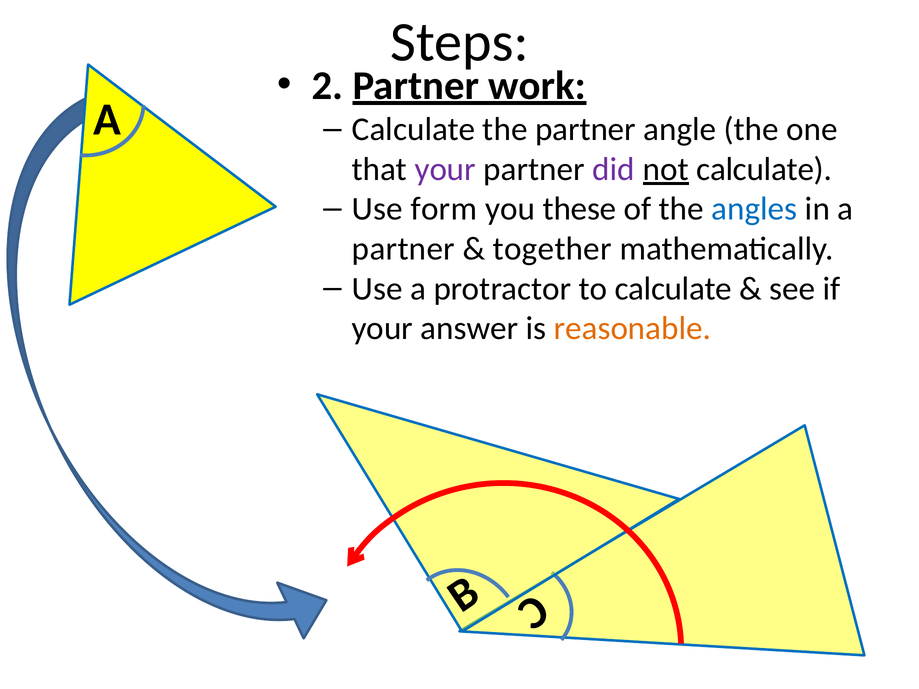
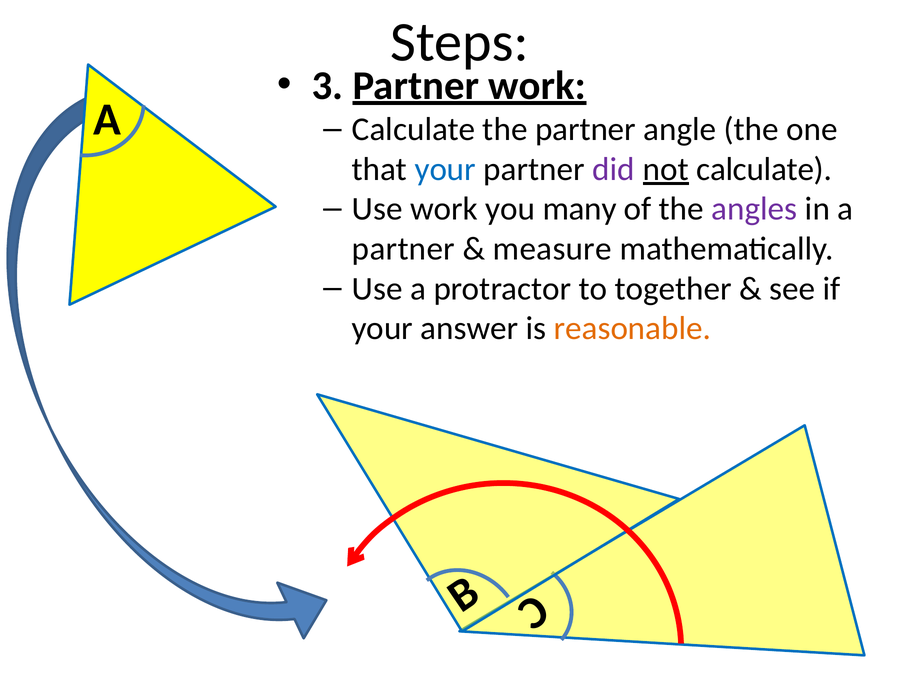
2: 2 -> 3 (327, 86)
your colour: purple -> blue (445, 169)
Use form: form -> work (444, 209)
these: these -> many (580, 209)
angles colour: blue -> purple (754, 209)
together: together -> measure (552, 249)
to calculate: calculate -> together (673, 289)
